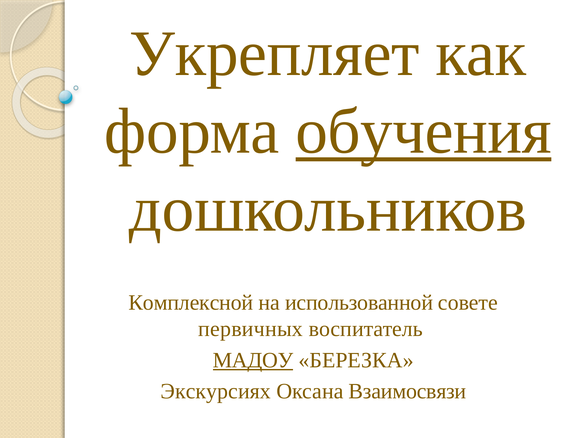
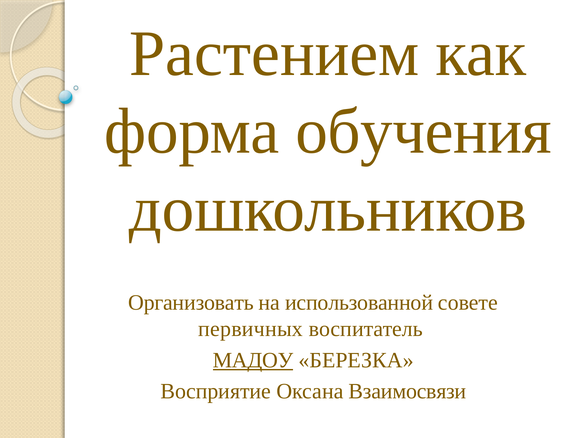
Укрепляет: Укрепляет -> Растением (274, 54)
обучения underline: present -> none (424, 131)
Комплексной: Комплексной -> Организовать (191, 303)
Экскурсиях: Экскурсиях -> Восприятие (216, 391)
